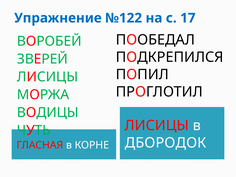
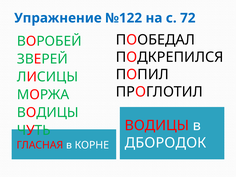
17: 17 -> 72 (188, 18)
ЛИСИЦЫ: ЛИСИЦЫ -> ВОДИЦЫ (157, 126)
